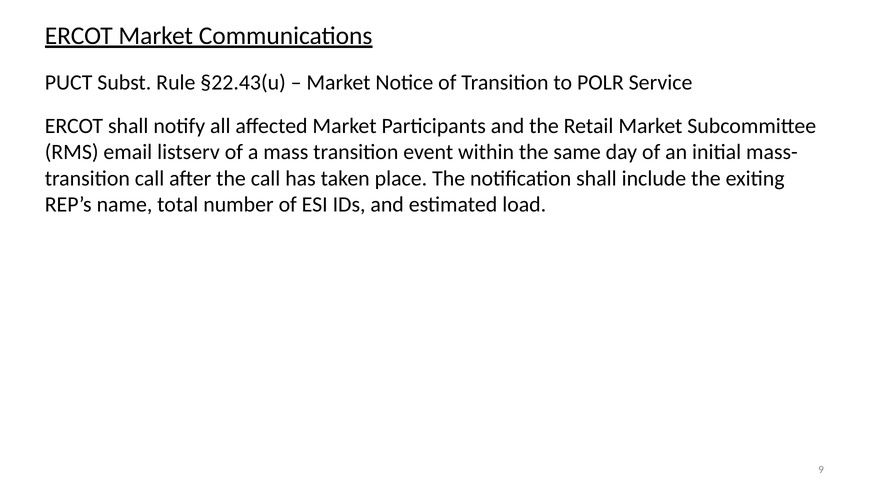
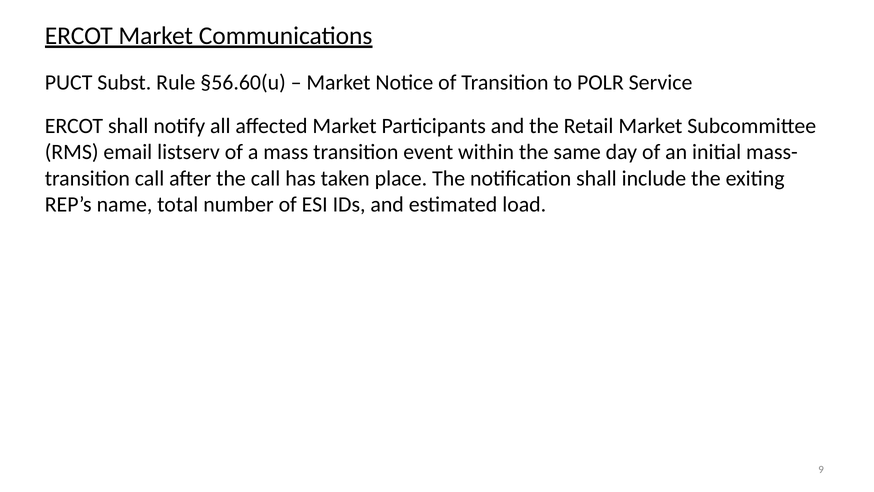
§22.43(u: §22.43(u -> §56.60(u (243, 82)
